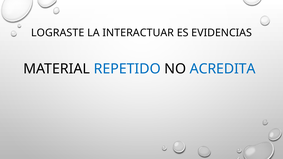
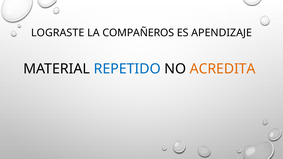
INTERACTUAR: INTERACTUAR -> COMPAÑEROS (138, 33)
EVIDENCIAS: EVIDENCIAS -> APENDIZAJE (222, 33)
ACREDITA colour: blue -> orange (223, 69)
